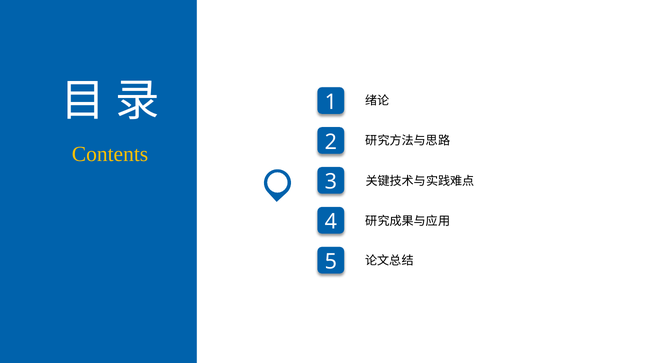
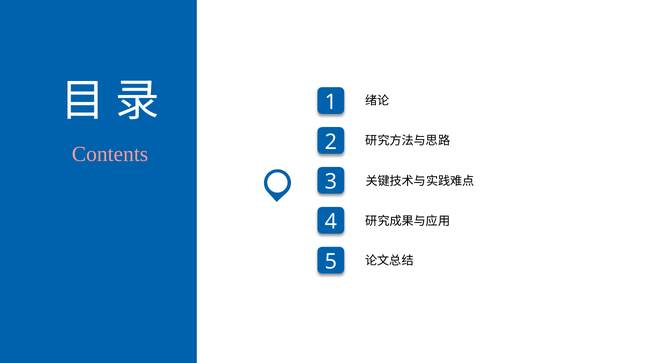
Contents colour: yellow -> pink (110, 154)
